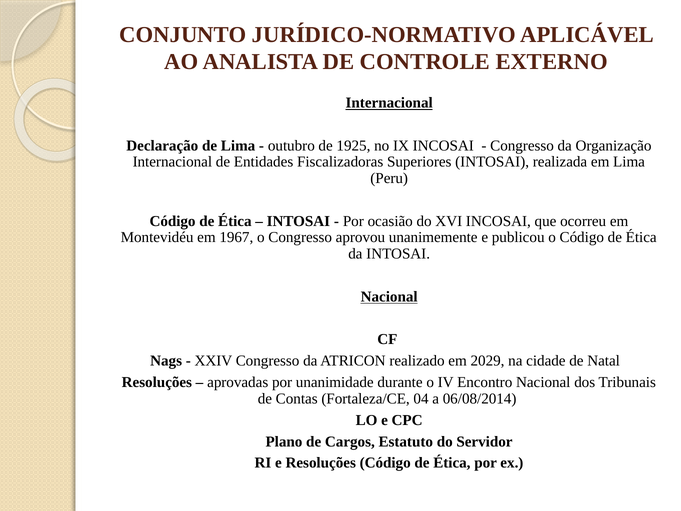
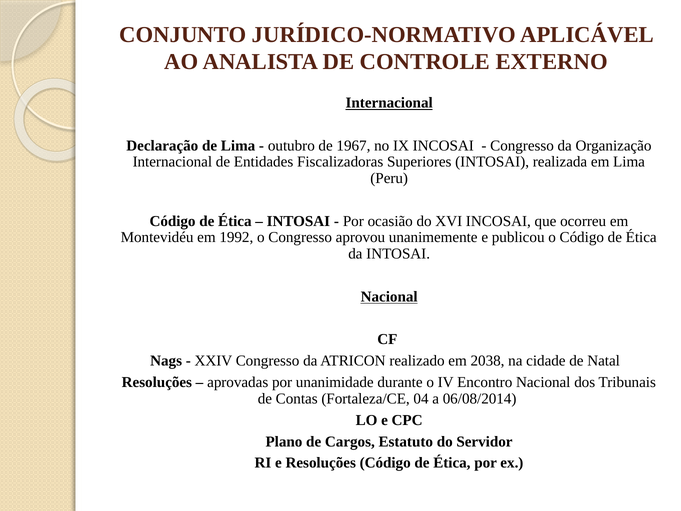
1925: 1925 -> 1967 (353, 145)
1967: 1967 -> 1992 (236, 237)
2029: 2029 -> 2038 (488, 361)
